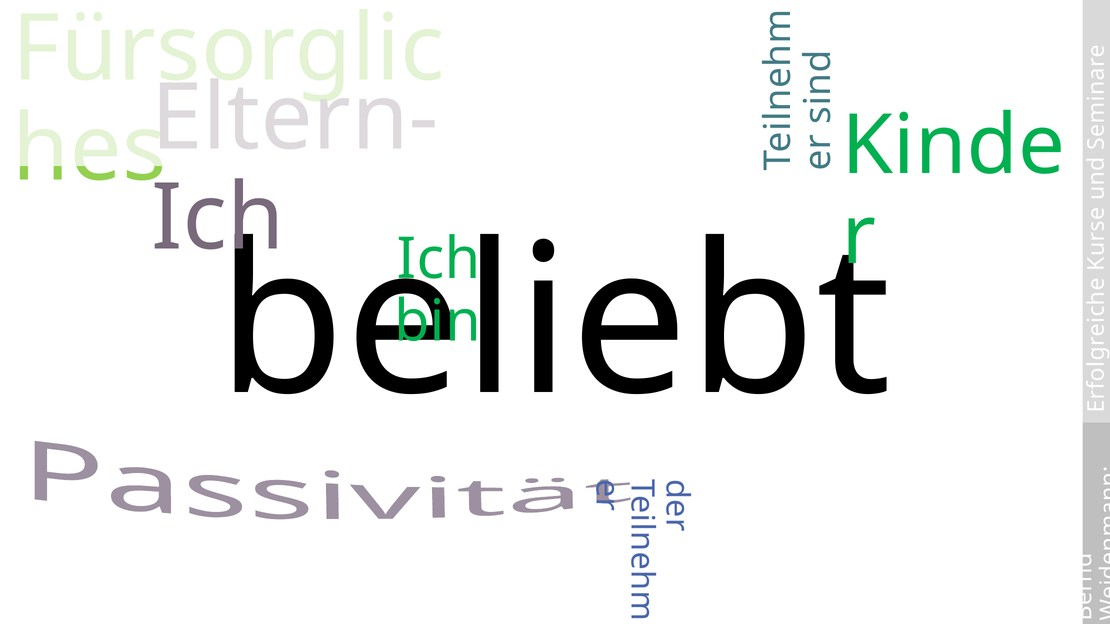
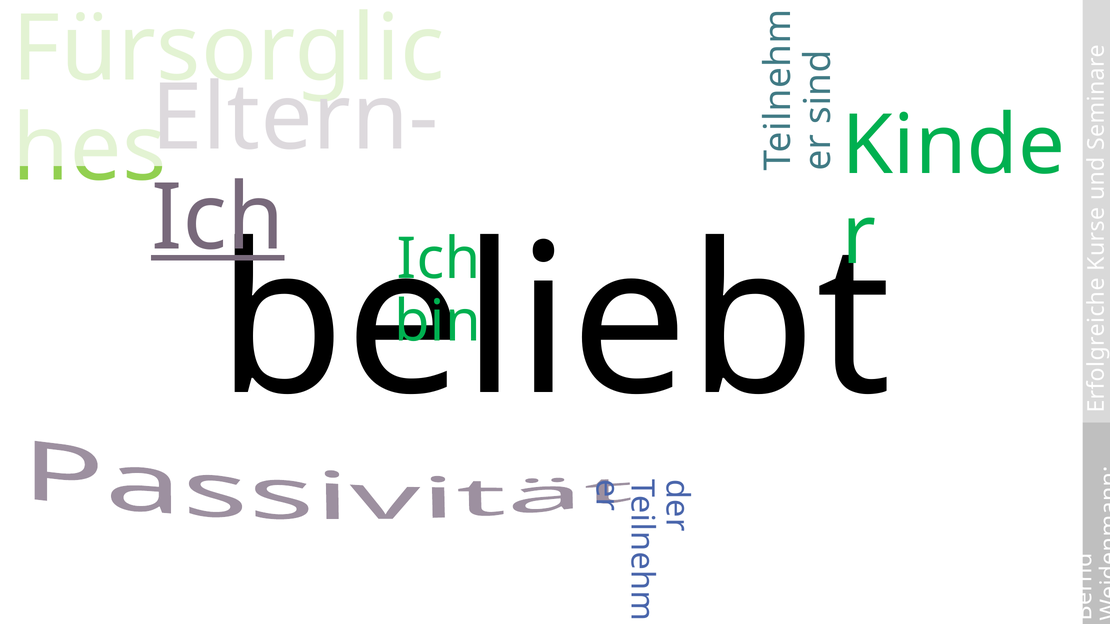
Ich underline: none -> present (218, 218)
